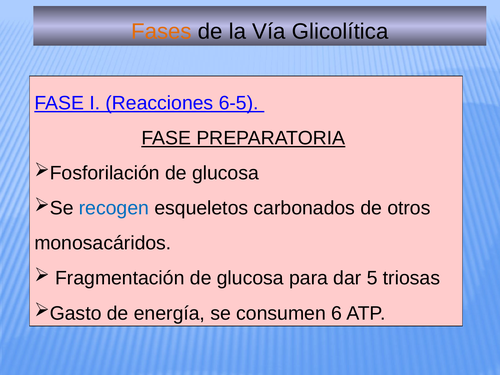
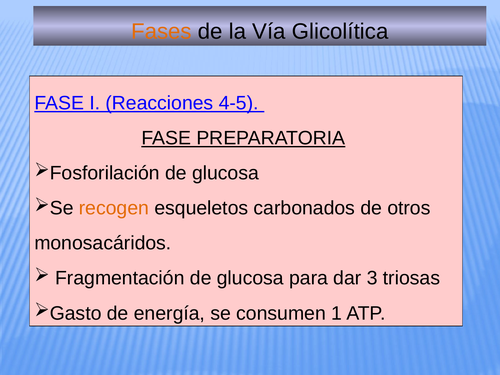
6-5: 6-5 -> 4-5 (239, 103)
recogen colour: blue -> orange (114, 208)
5: 5 -> 3 (372, 278)
6: 6 -> 1 (337, 313)
